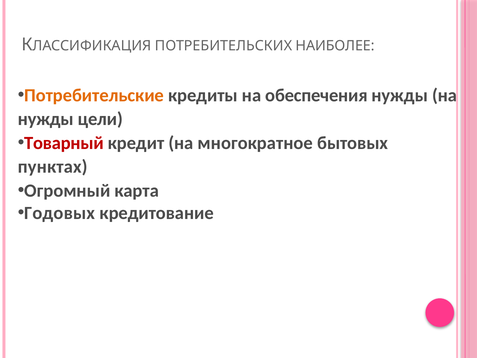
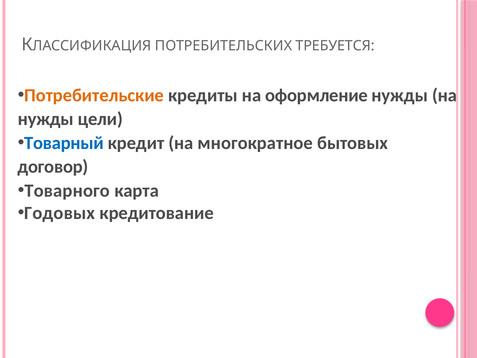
НАИБОЛЕЕ: НАИБОЛЕЕ -> ТРЕБУЕТСЯ (335, 46)
обеспечения: обеспечения -> оформление (316, 95)
Товарный colour: red -> blue (64, 143)
пунктах: пунктах -> договор (53, 167)
Огромный: Огромный -> Товарного (67, 190)
